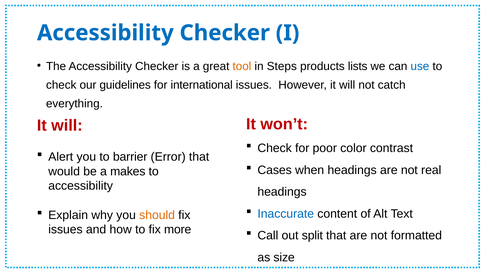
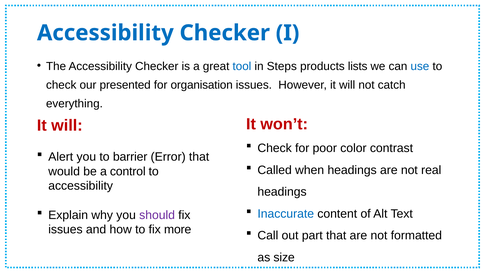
tool colour: orange -> blue (242, 66)
guidelines: guidelines -> presented (125, 85)
international: international -> organisation (202, 85)
Cases: Cases -> Called (275, 170)
makes: makes -> control (128, 171)
should colour: orange -> purple (157, 215)
split: split -> part (312, 235)
